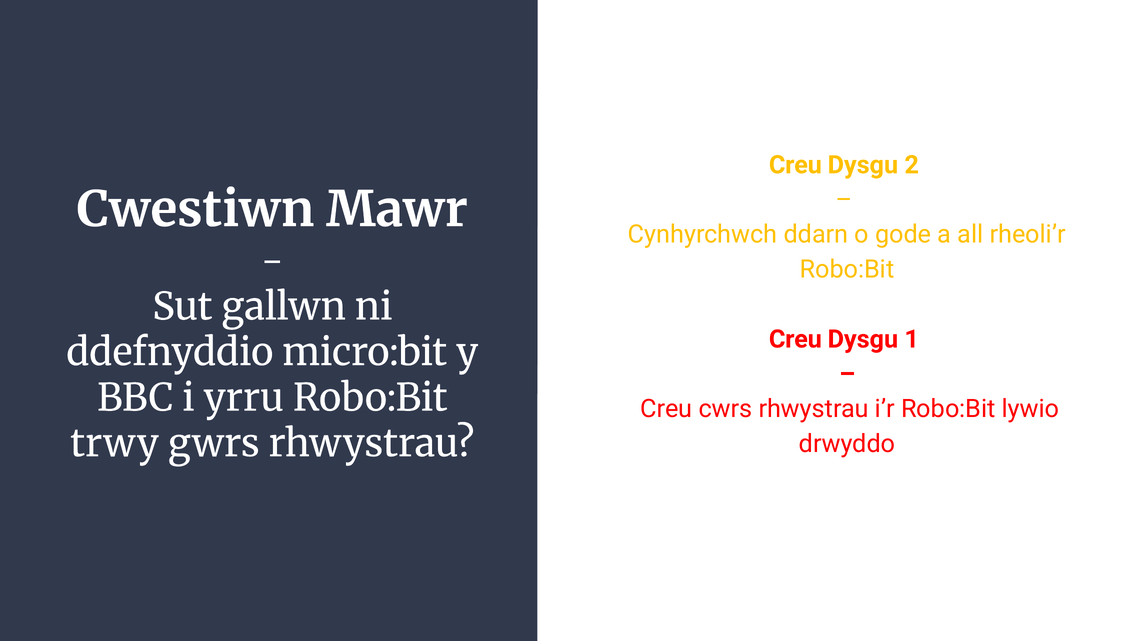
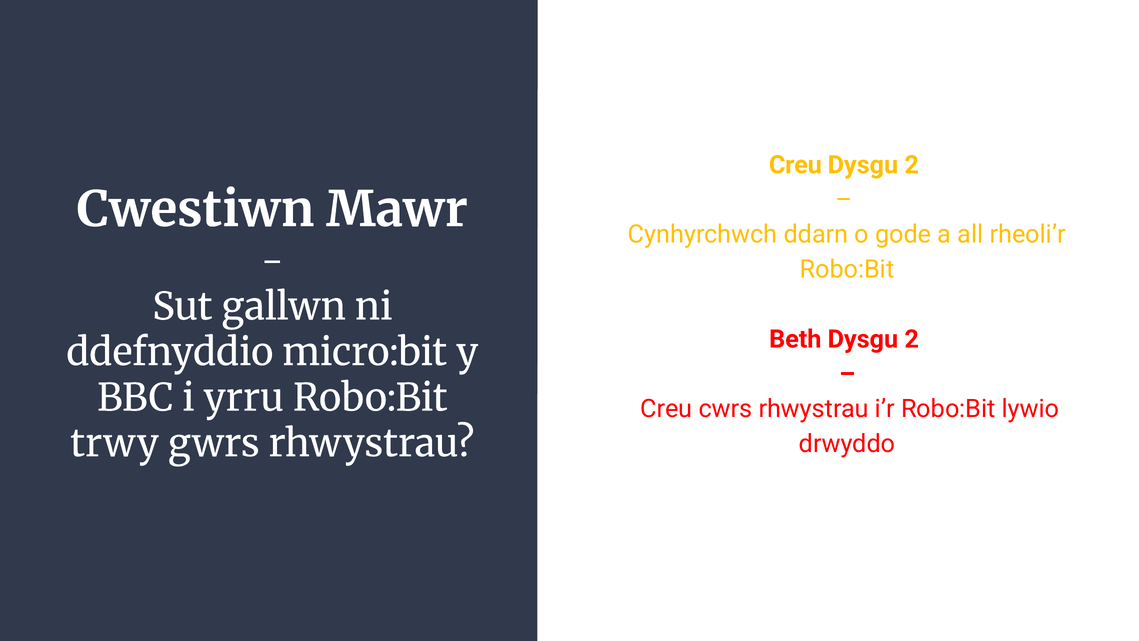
Creu: Creu -> Beth (795, 339)
1: 1 -> 2 (912, 339)
